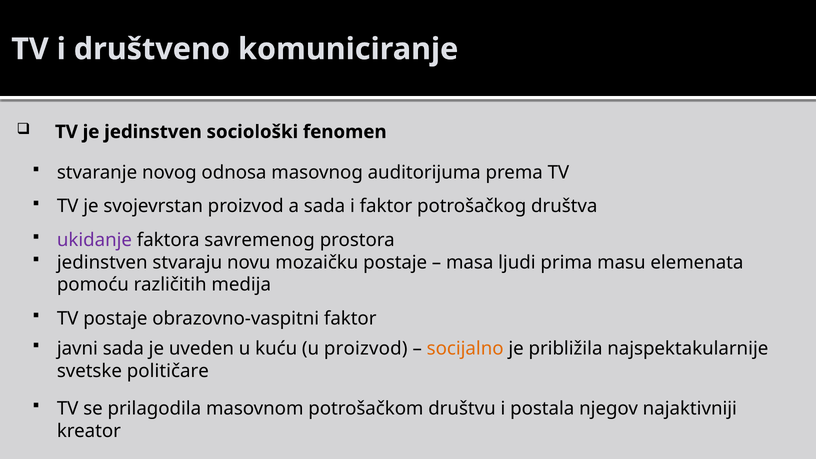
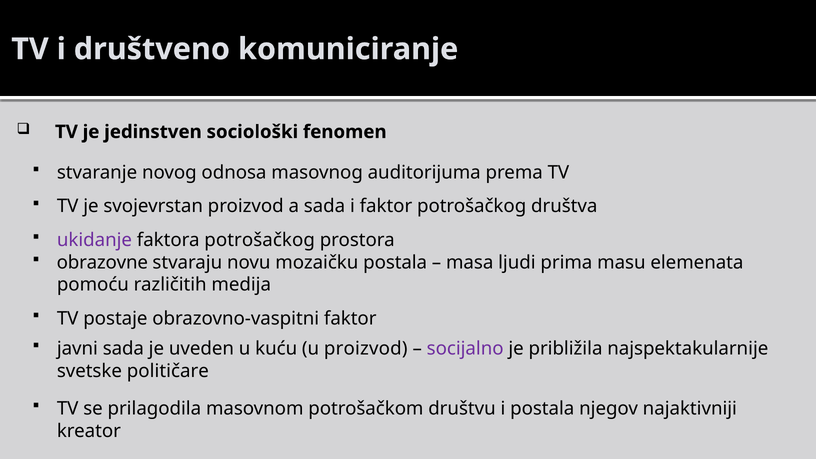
faktora savremenog: savremenog -> potrošačkog (260, 240)
jedinstven: jedinstven -> obrazovne (102, 262)
mozaičku postaje: postaje -> postala (395, 262)
socijalno colour: orange -> purple (465, 348)
